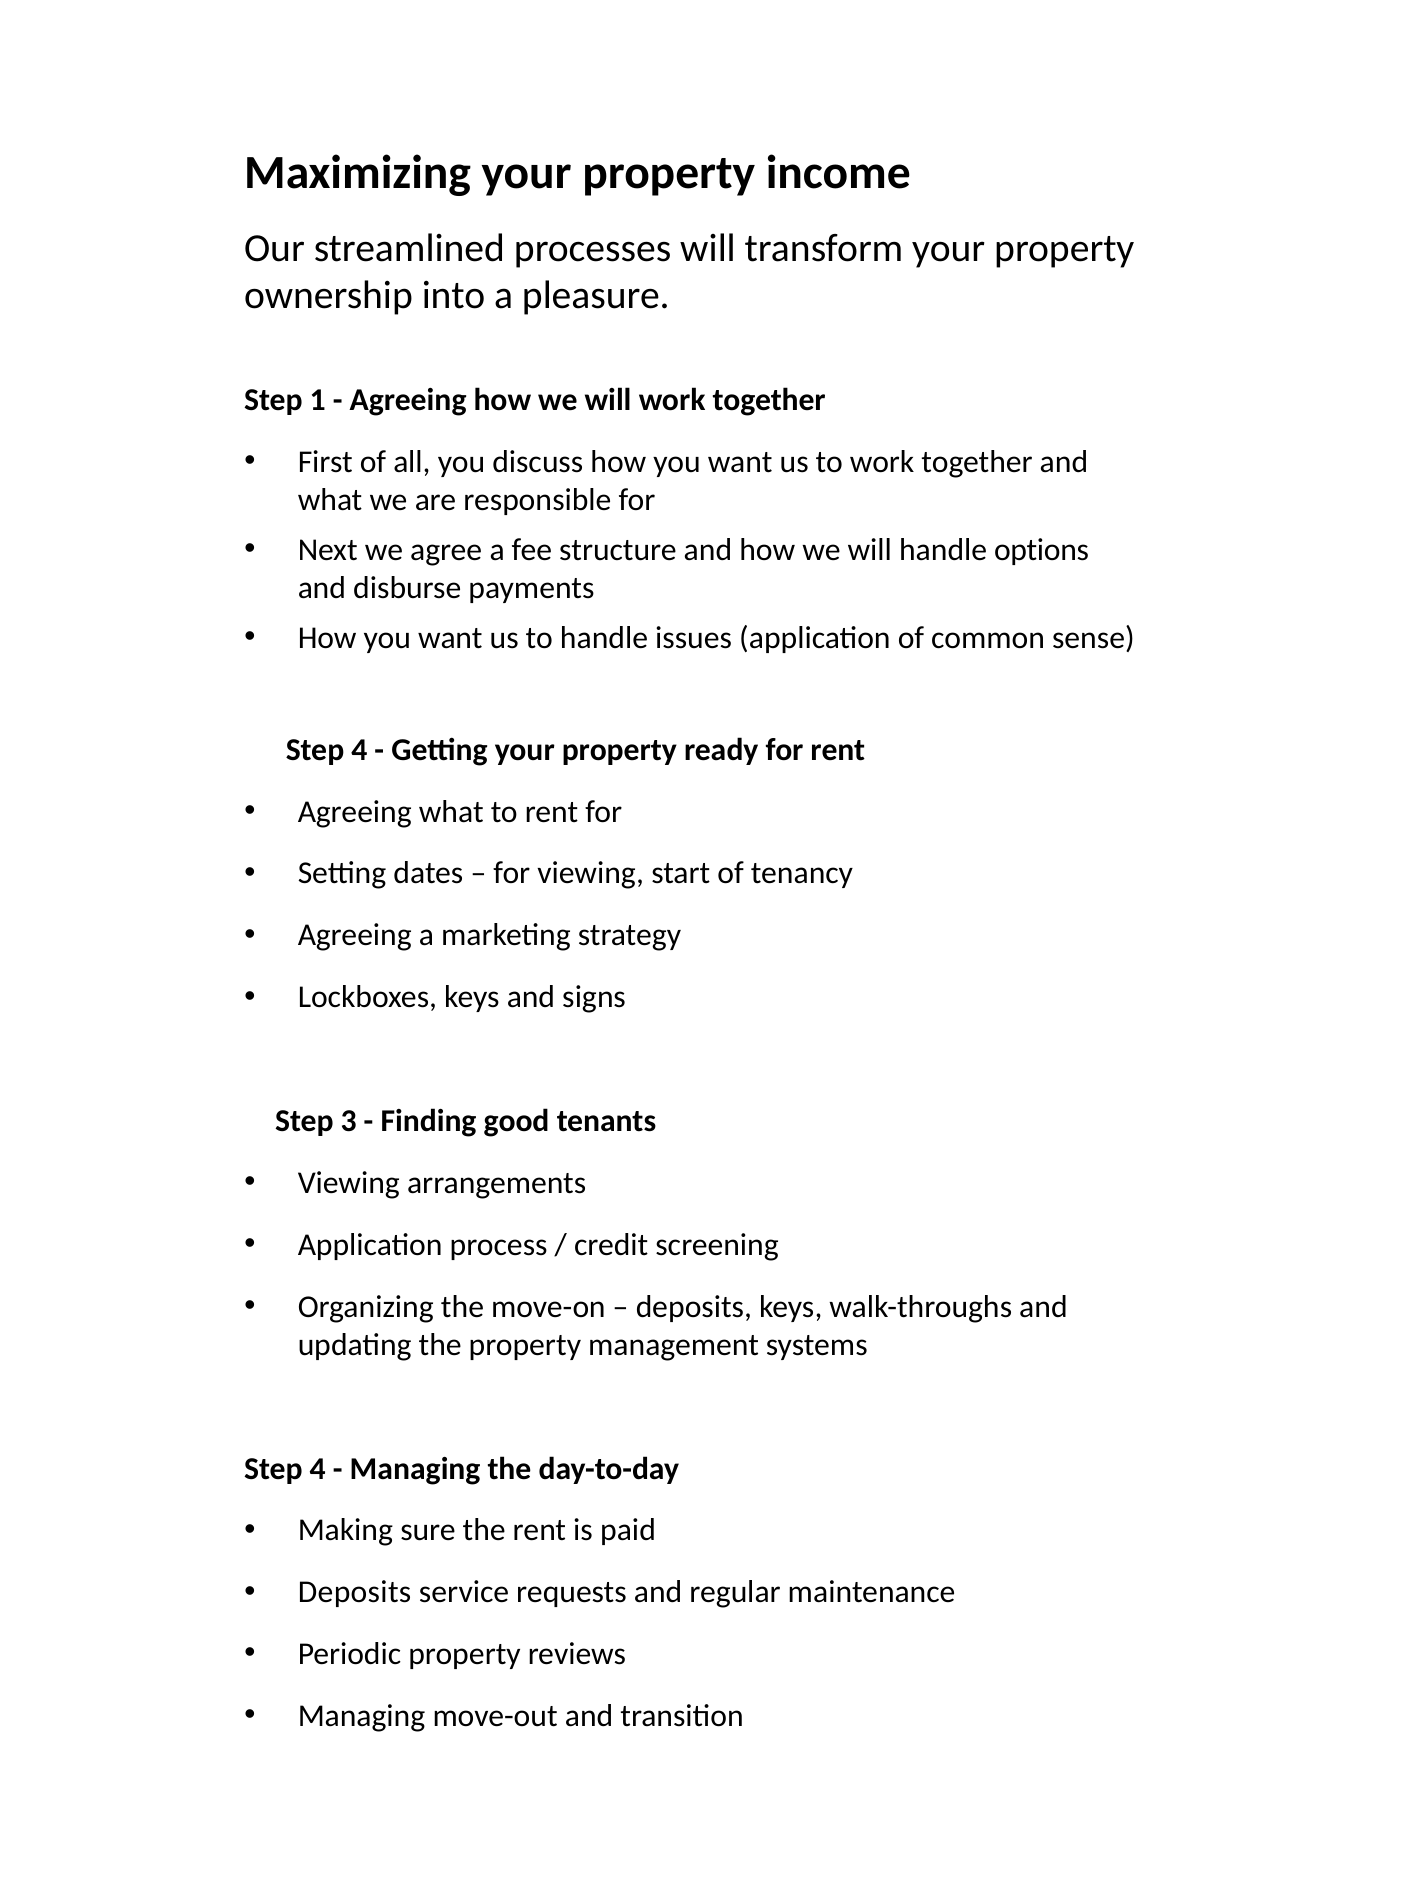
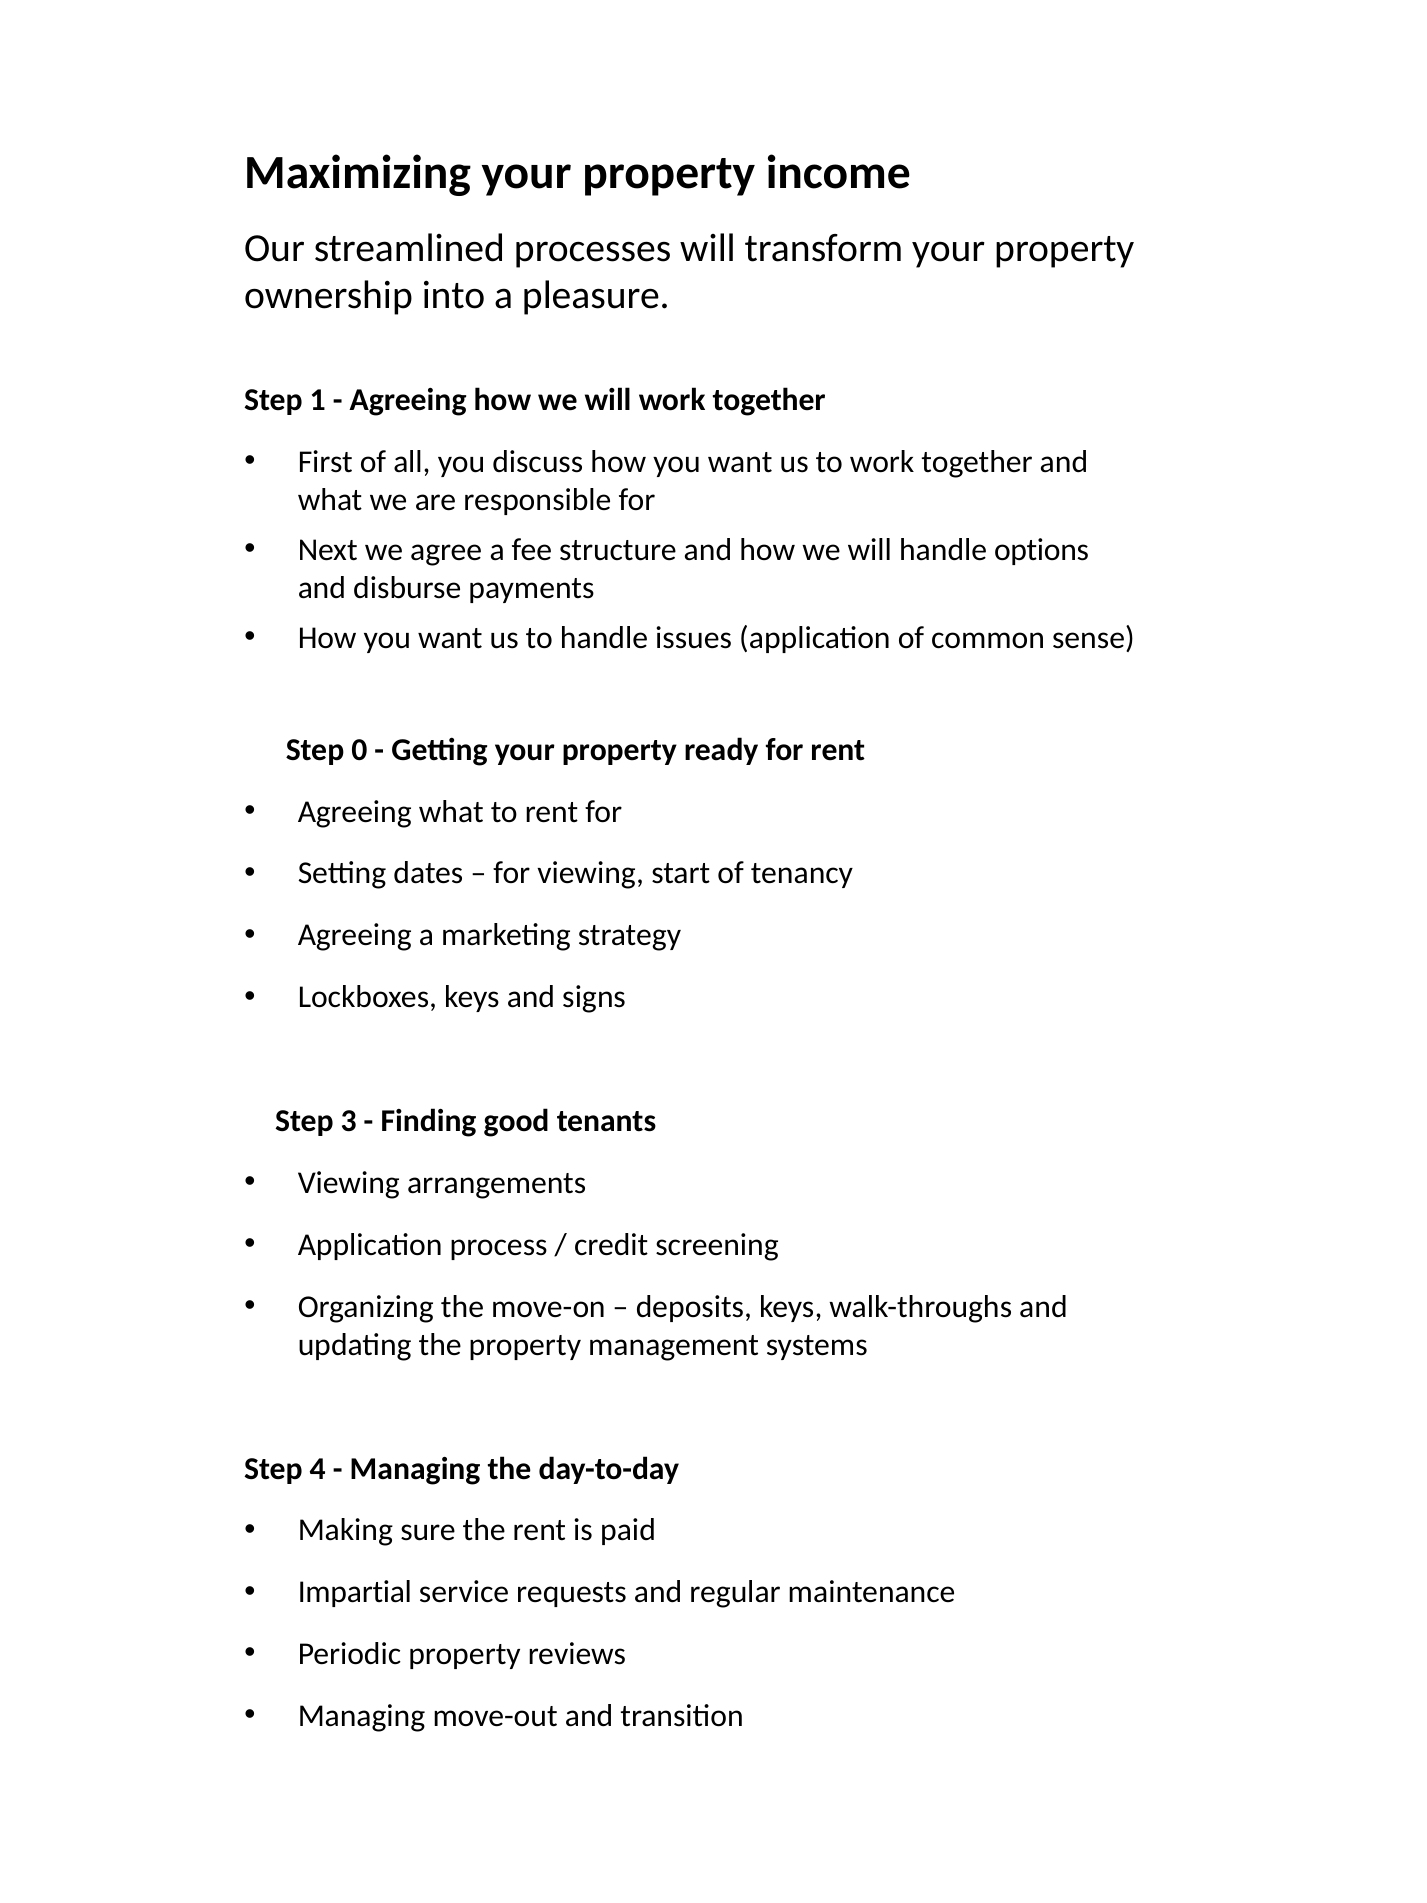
4: 4 -> 0 (359, 750)
Deposits: Deposits -> Impartial (355, 1592)
